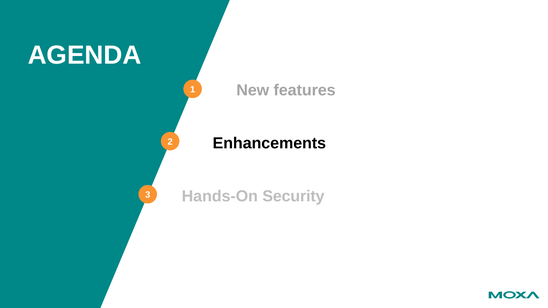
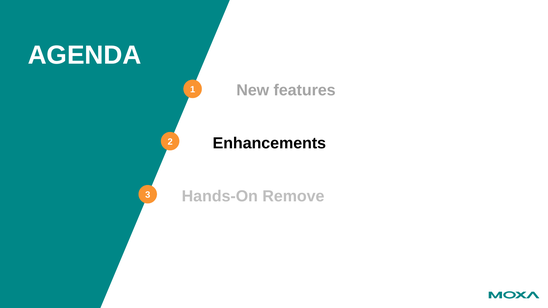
Security: Security -> Remove (293, 197)
